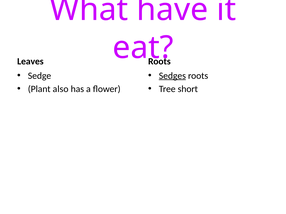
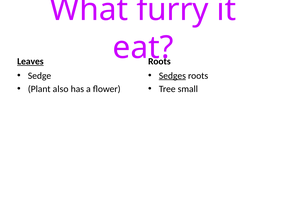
have: have -> furry (172, 10)
Leaves underline: none -> present (30, 62)
short: short -> small (188, 89)
